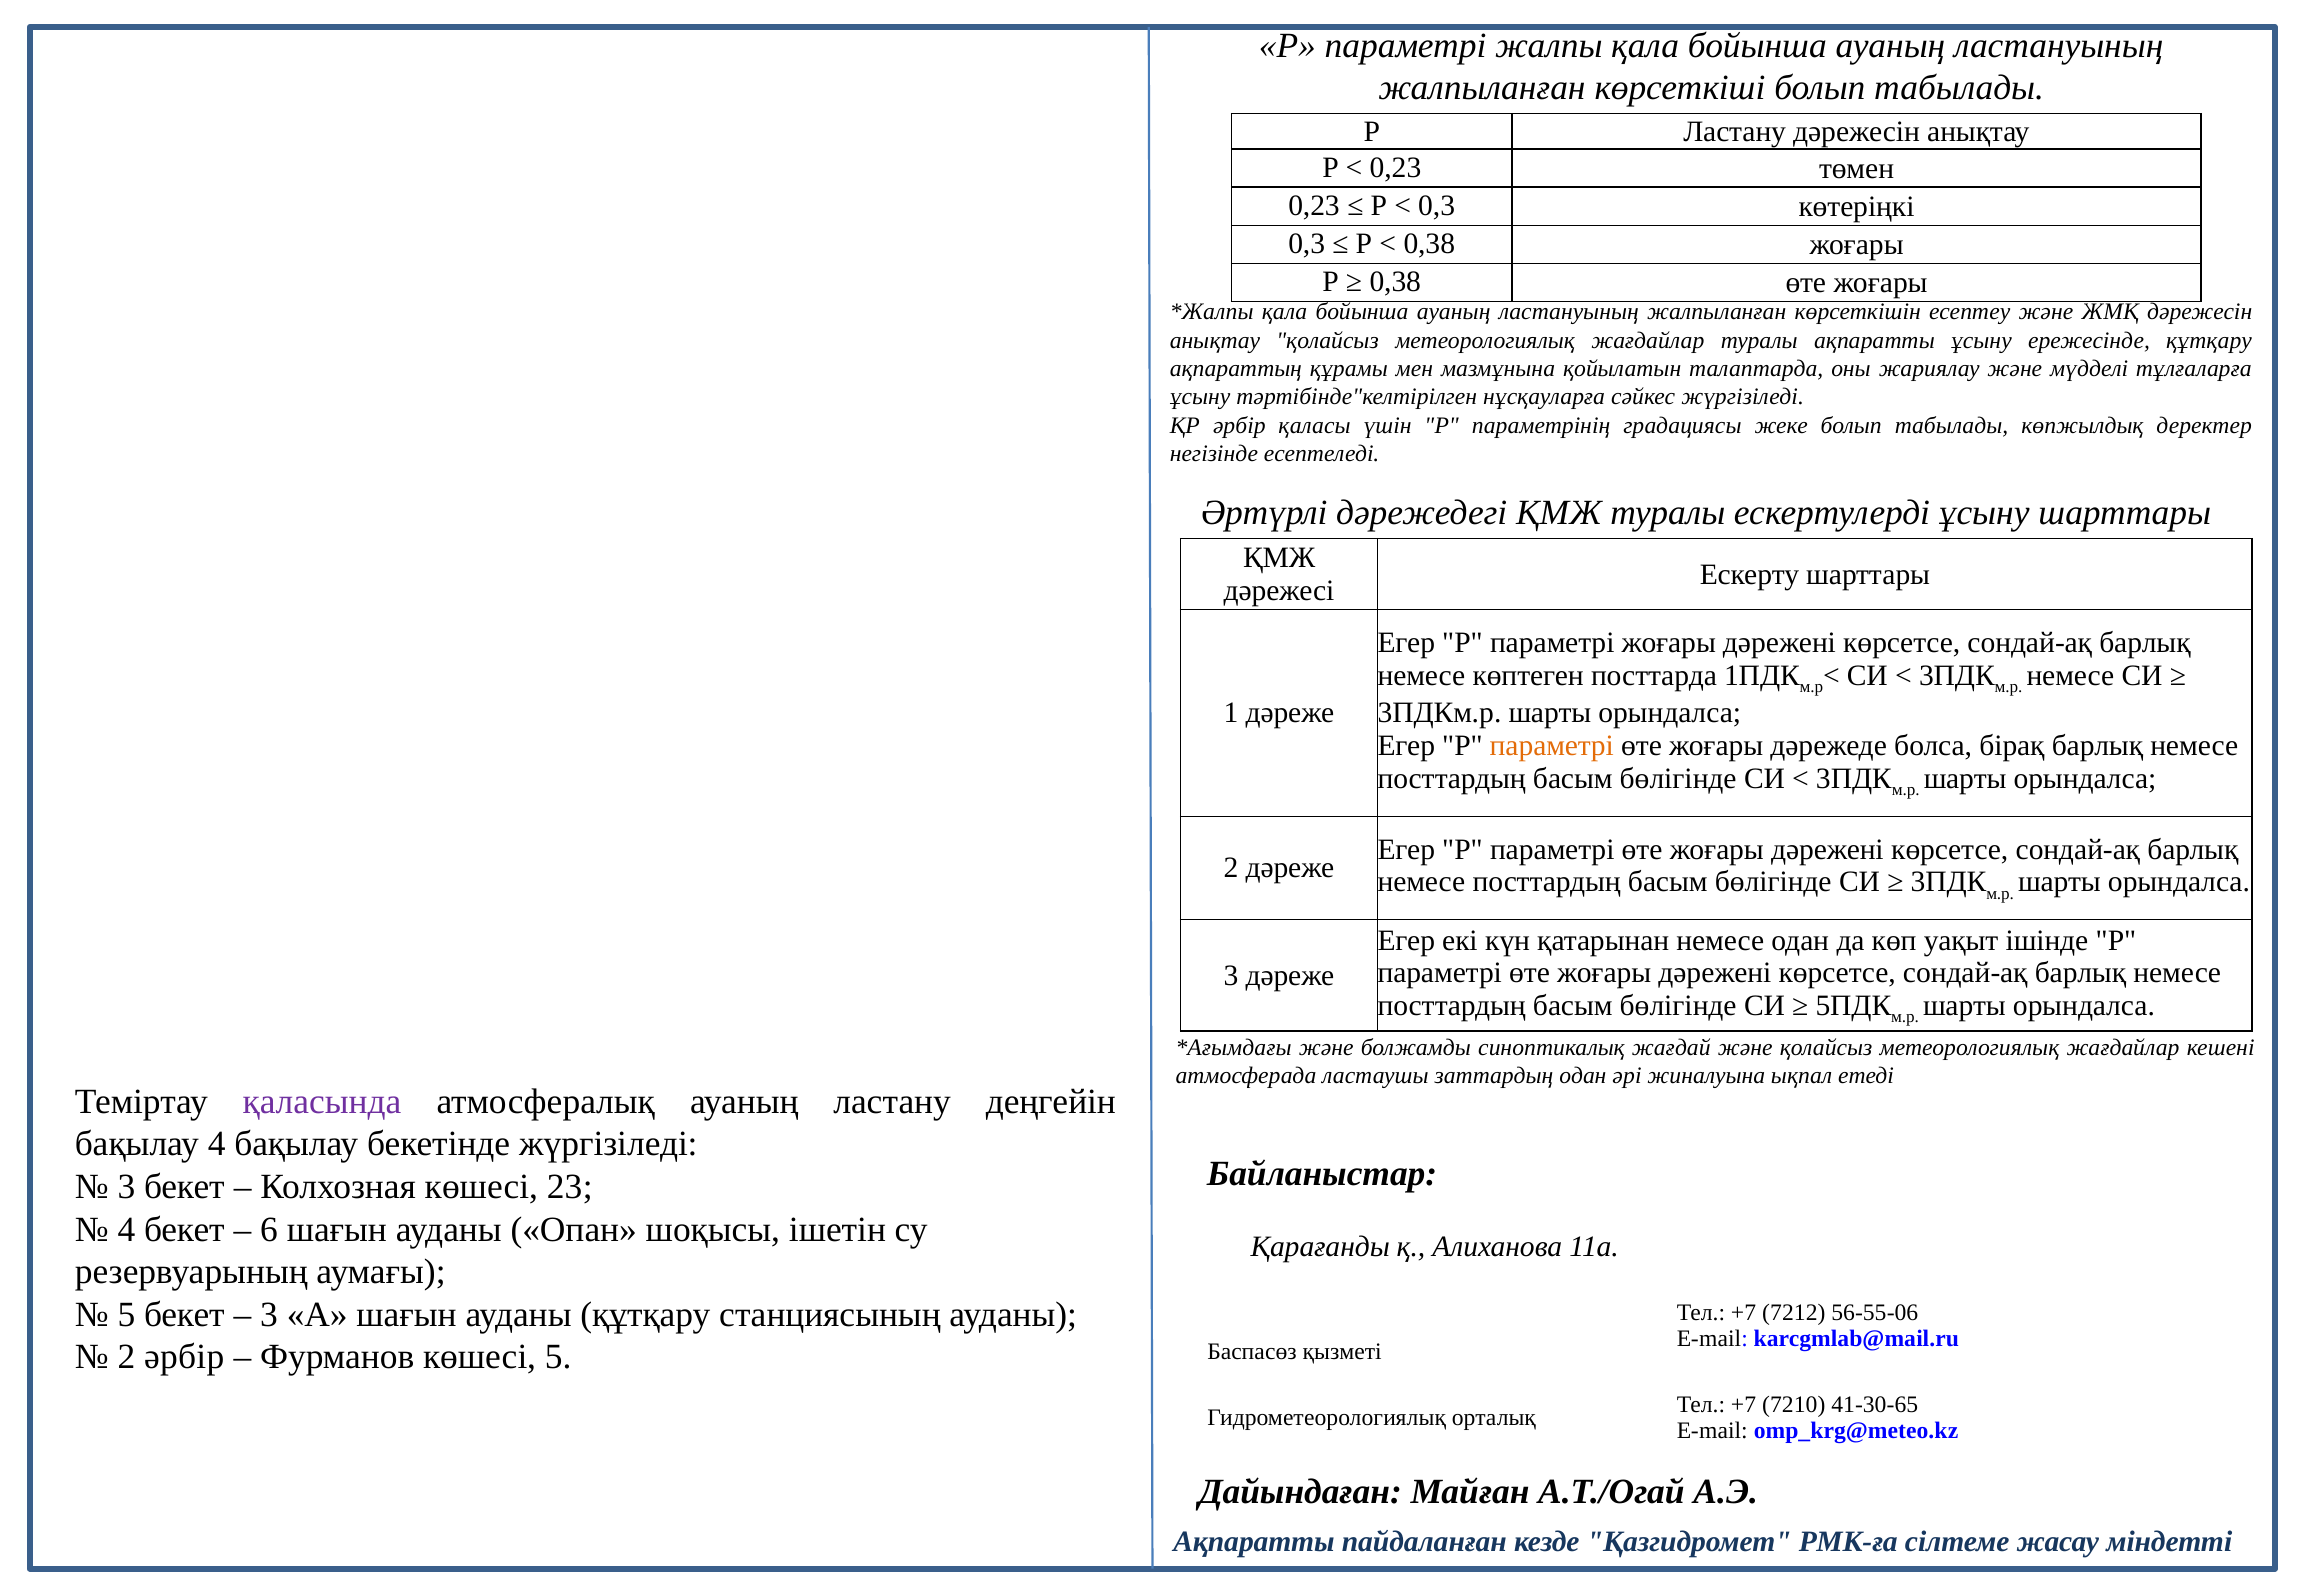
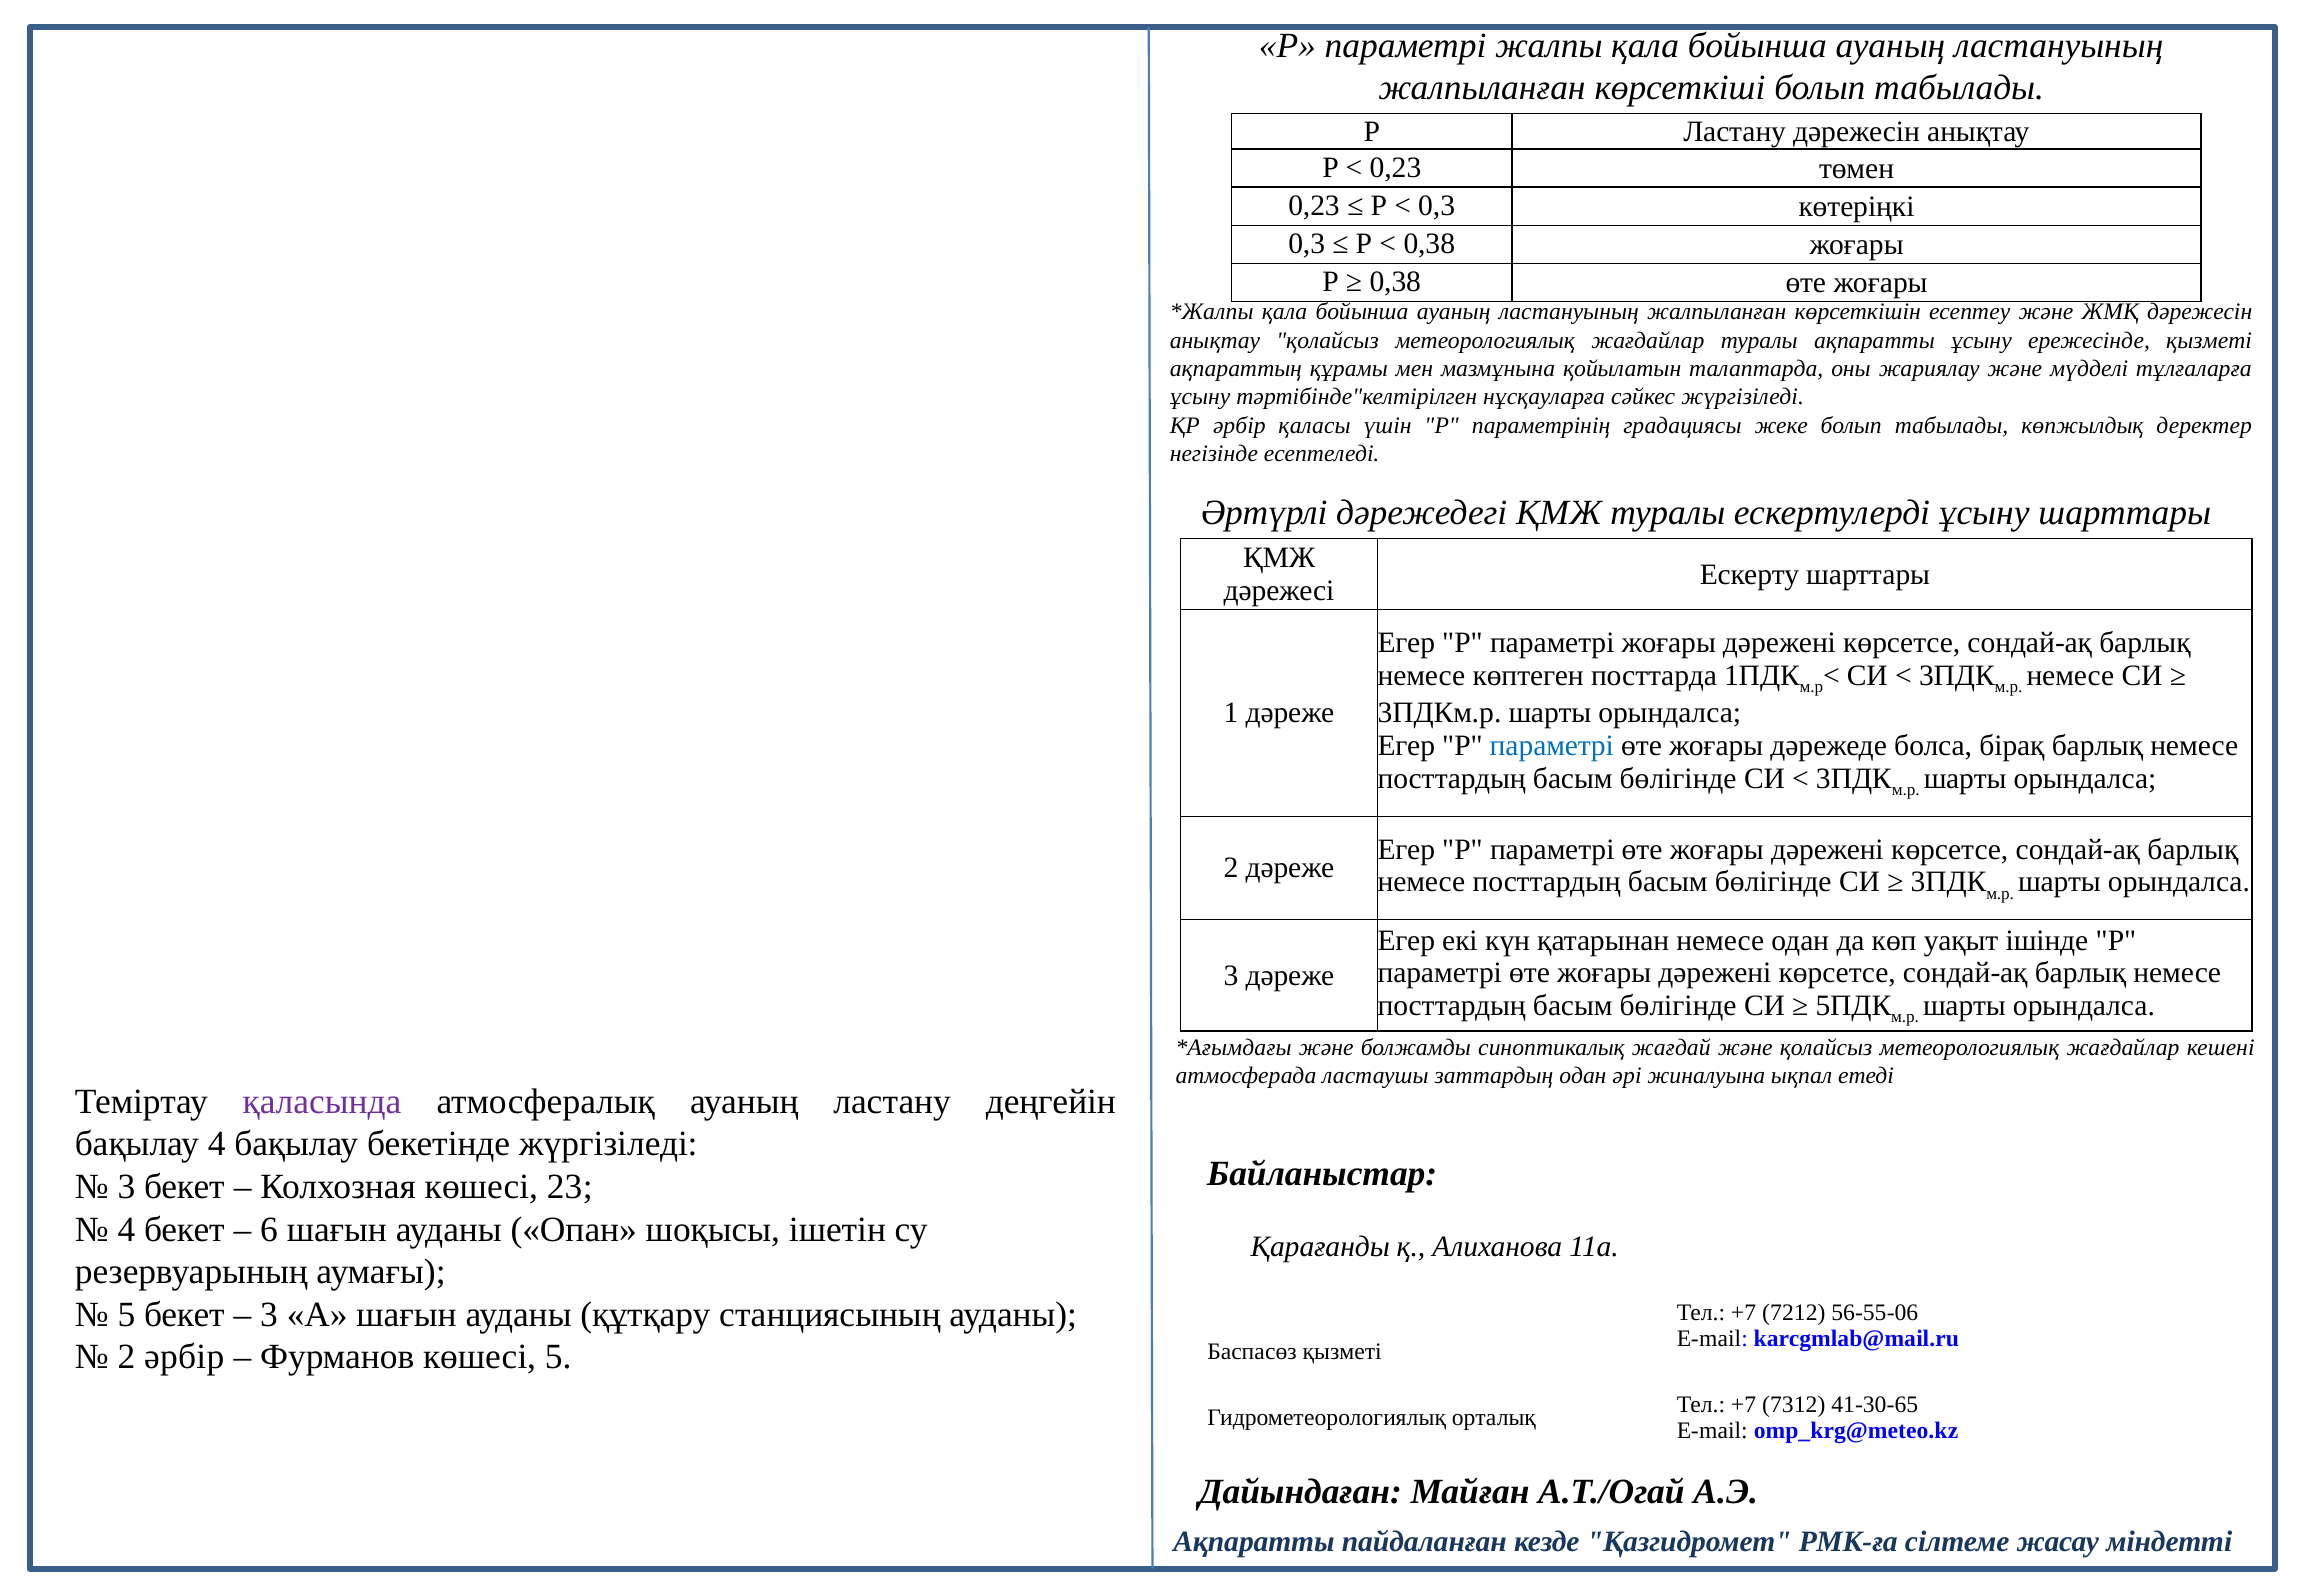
ережесінде құтқару: құтқару -> қызметі (2209, 340)
параметрі colour: orange -> blue (1552, 746)
7210: 7210 -> 7312 (1794, 1405)
